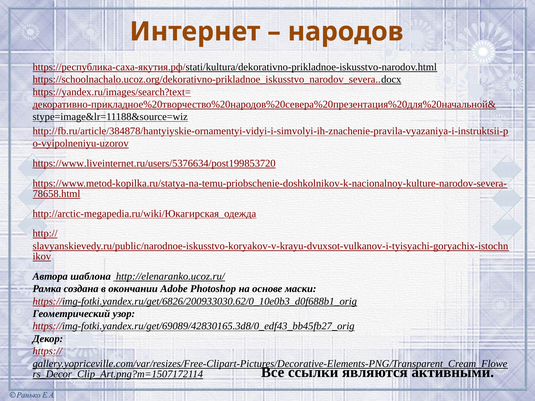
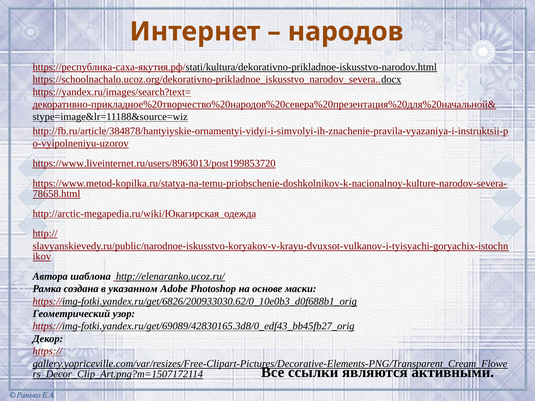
https://www.liveinternet.ru/users/5376634/post199853720: https://www.liveinternet.ru/users/5376634/post199853720 -> https://www.liveinternet.ru/users/8963013/post199853720 (154, 163)
окончании: окончании -> указанном (133, 289)
